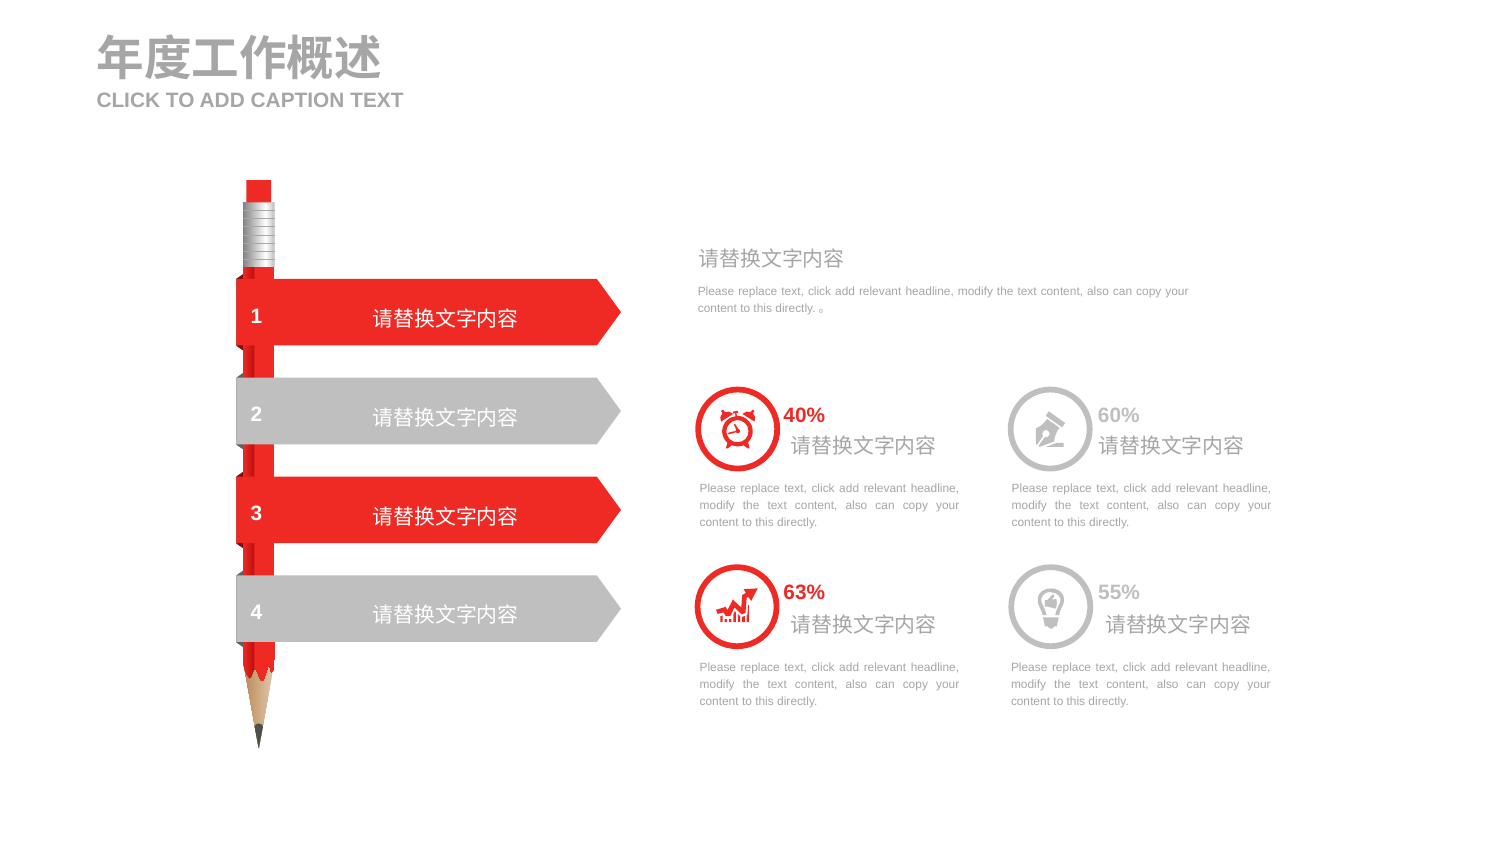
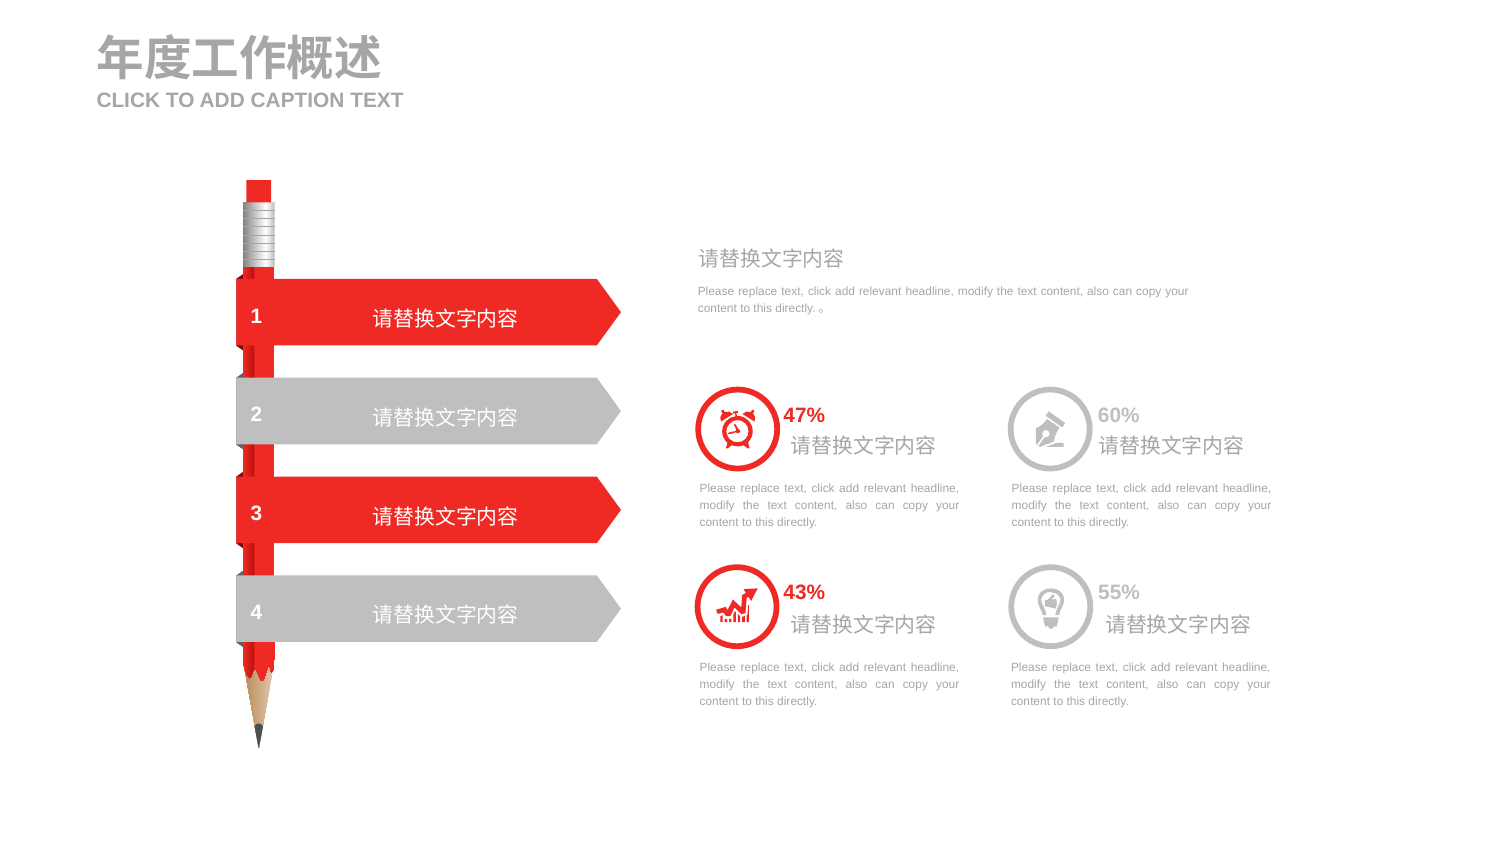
40%: 40% -> 47% (804, 415)
63%: 63% -> 43% (804, 592)
